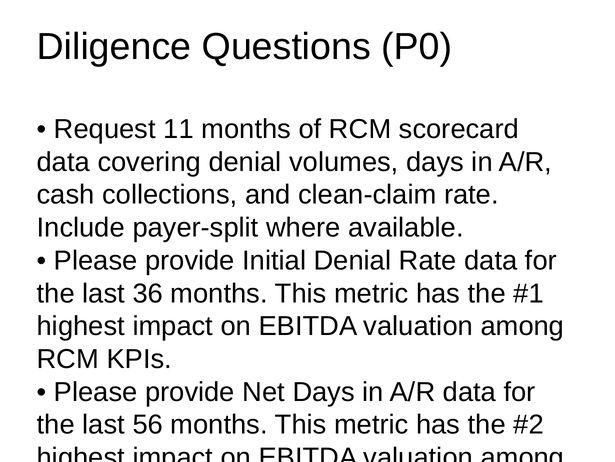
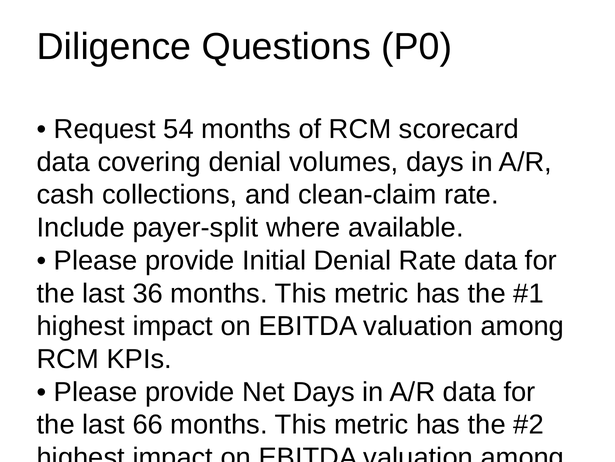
11: 11 -> 54 (179, 129)
56: 56 -> 66 (148, 424)
